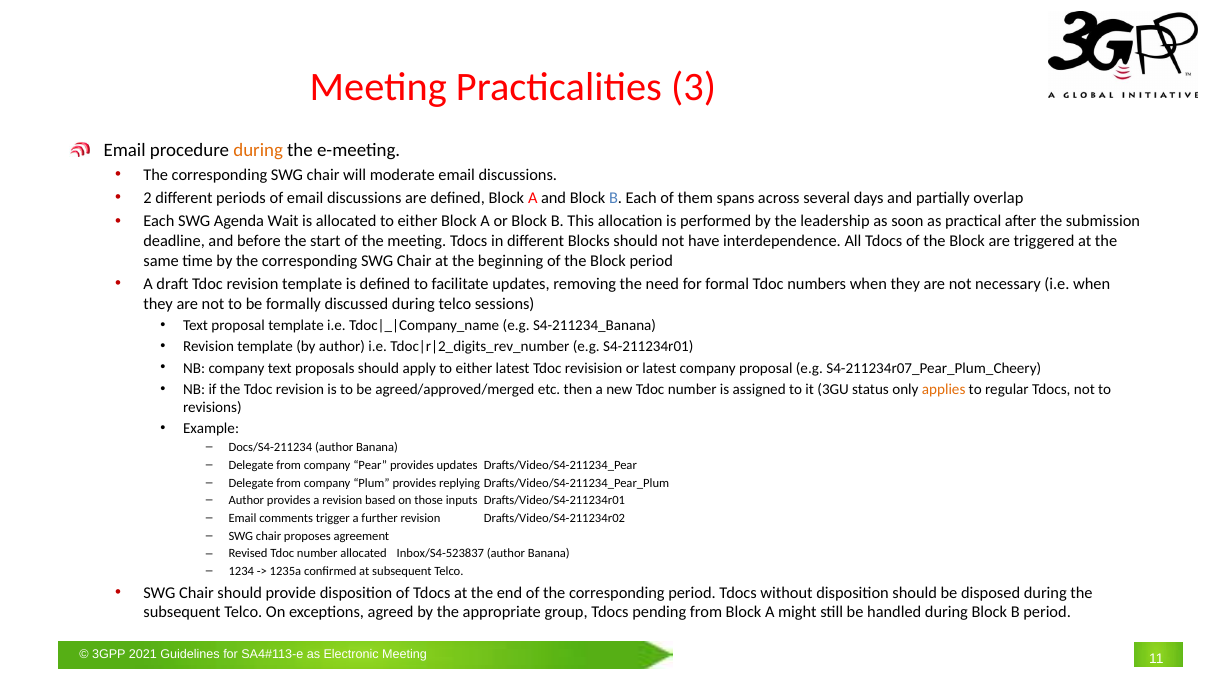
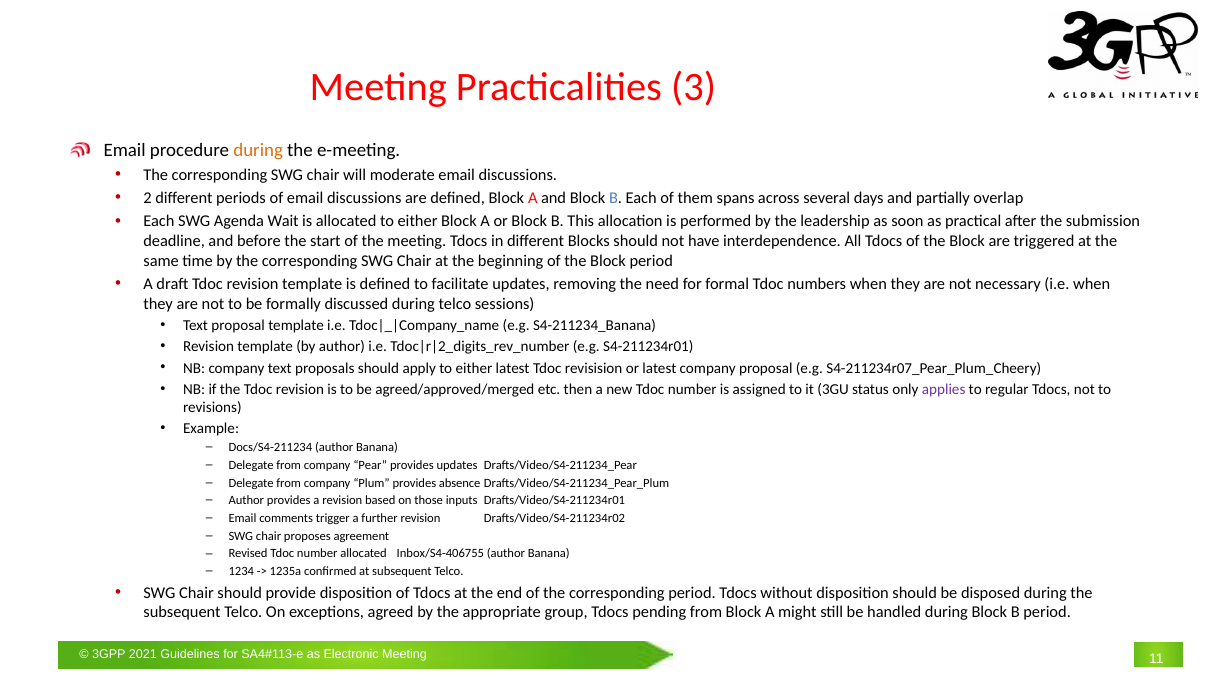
applies colour: orange -> purple (944, 389)
replying: replying -> absence (460, 483)
Inbox/S4-523837: Inbox/S4-523837 -> Inbox/S4-406755 (440, 554)
